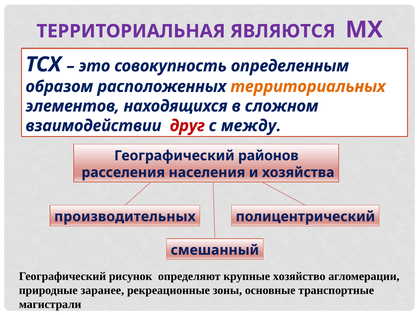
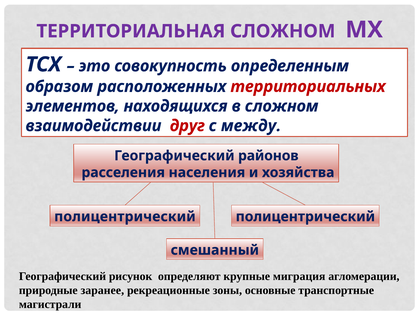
ТЕРРИТОРИАЛЬНАЯ ЯВЛЯЮТСЯ: ЯВЛЯЮТСЯ -> СЛОЖНОМ (283, 31)
территориальных colour: orange -> red (308, 86)
производительных: производительных -> полицентрический (125, 216)
хозяйство: хозяйство -> миграция (299, 276)
